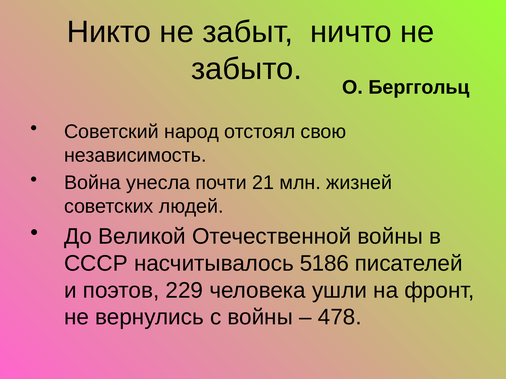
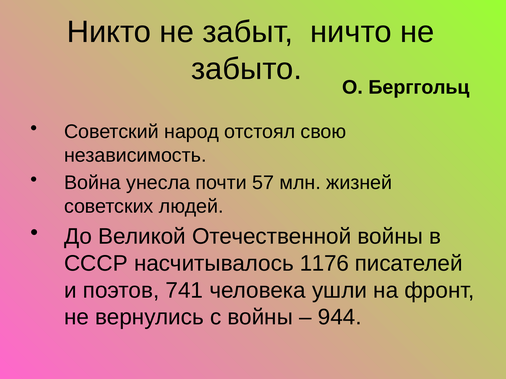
21: 21 -> 57 (263, 183)
5186: 5186 -> 1176 (324, 264)
229: 229 -> 741 (184, 291)
478: 478 -> 944 (340, 318)
